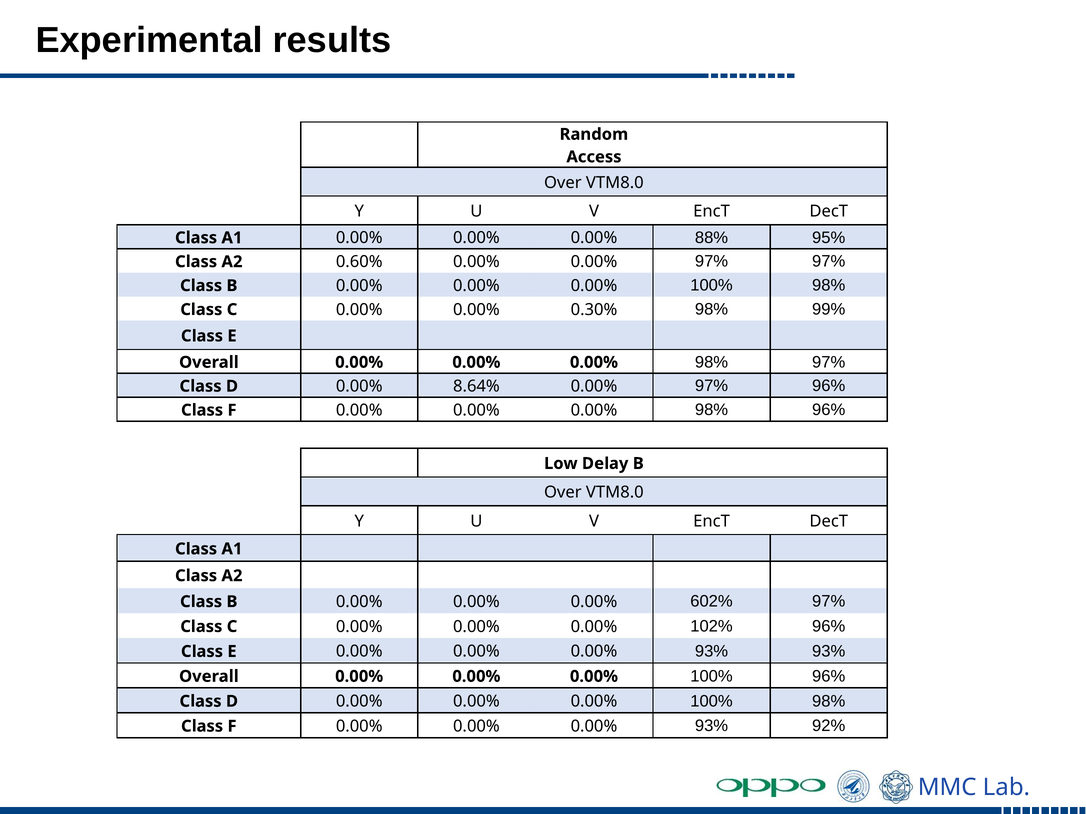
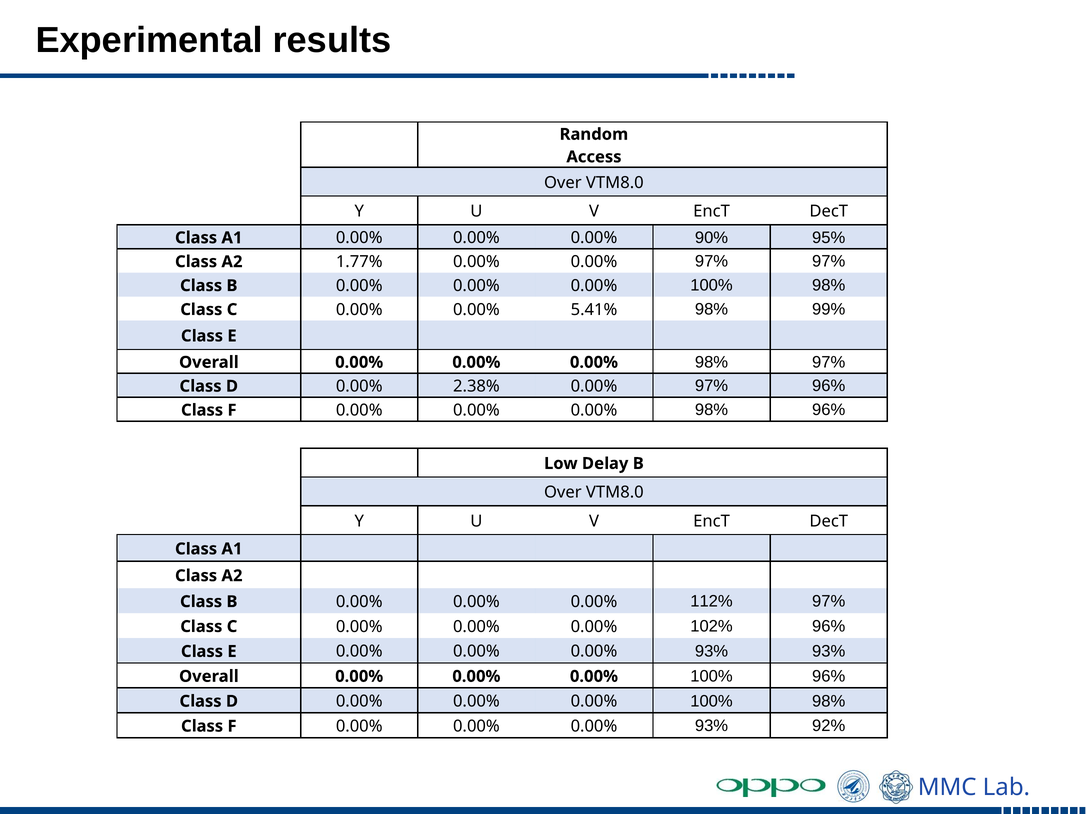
88%: 88% -> 90% (712, 238)
0.60%: 0.60% -> 1.77% (359, 262)
0.30%: 0.30% -> 5.41% (594, 310)
8.64%: 8.64% -> 2.38% (476, 386)
602%: 602% -> 112% (712, 602)
